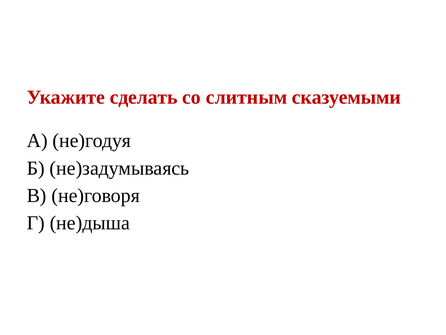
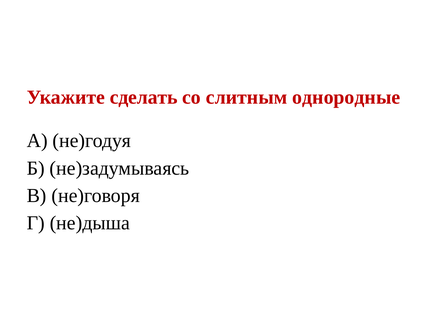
сказуемыми: сказуемыми -> однородные (346, 97)
